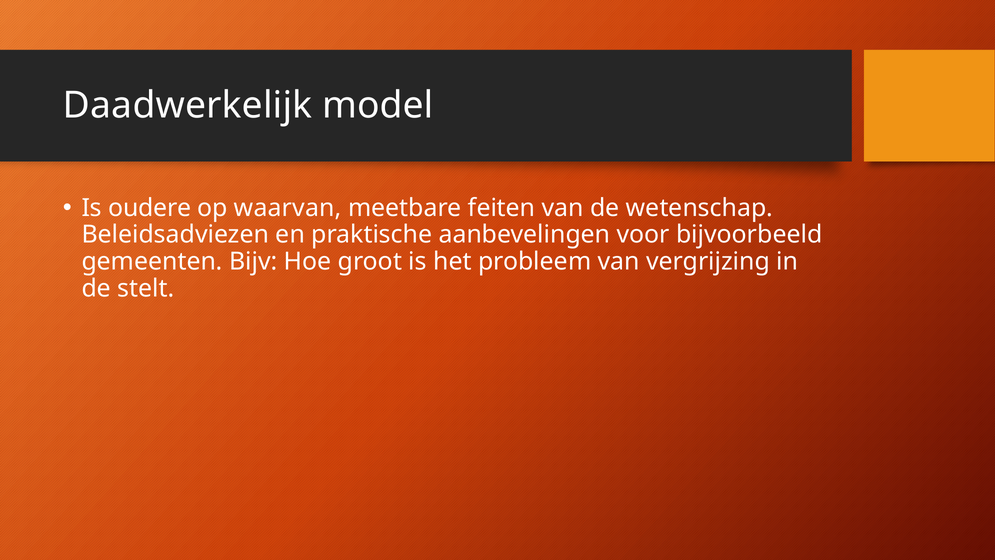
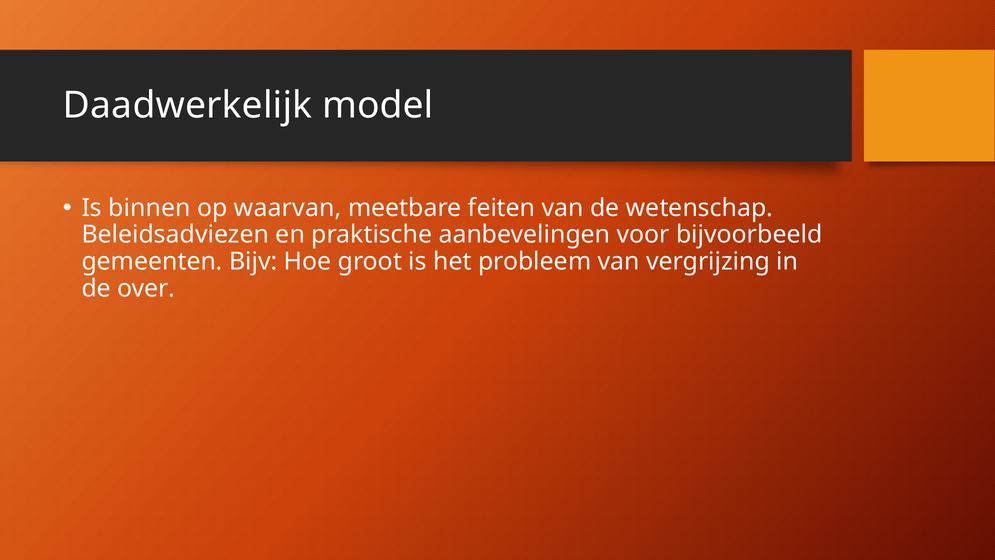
oudere: oudere -> binnen (150, 208)
stelt: stelt -> over (146, 288)
